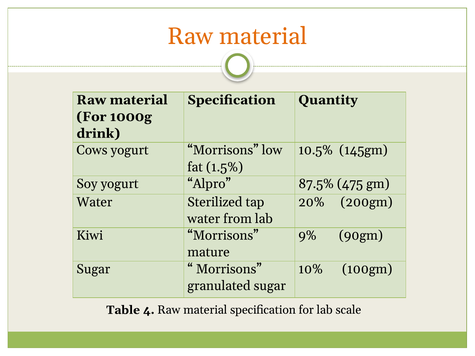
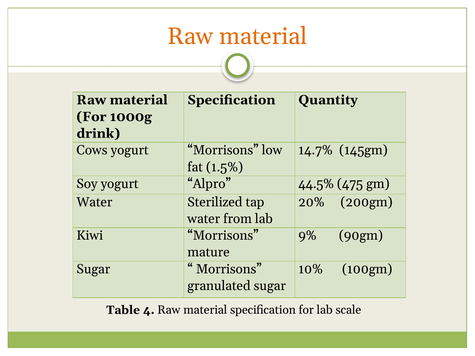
10.5%: 10.5% -> 14.7% (316, 150)
87.5%: 87.5% -> 44.5% (316, 184)
